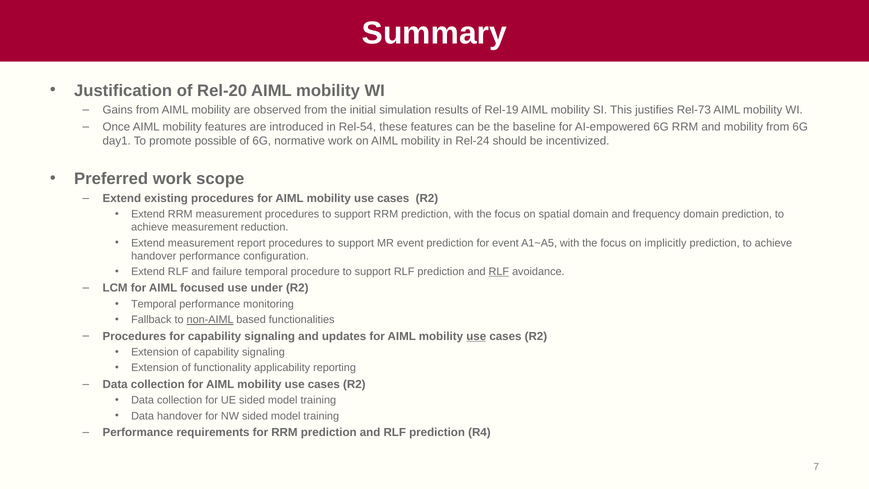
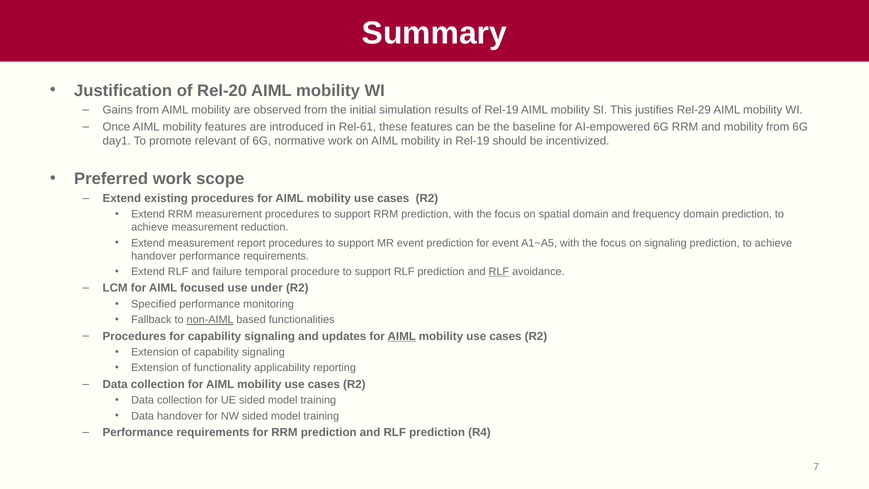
Rel-73: Rel-73 -> Rel-29 (694, 110)
Rel-54: Rel-54 -> Rel-61 (357, 127)
possible: possible -> relevant (216, 141)
in Rel-24: Rel-24 -> Rel-19 (472, 141)
on implicitly: implicitly -> signaling (666, 243)
handover performance configuration: configuration -> requirements (276, 256)
Temporal: Temporal -> Specified (154, 304)
AIML underline: none -> present (402, 336)
use underline: present -> none (476, 336)
